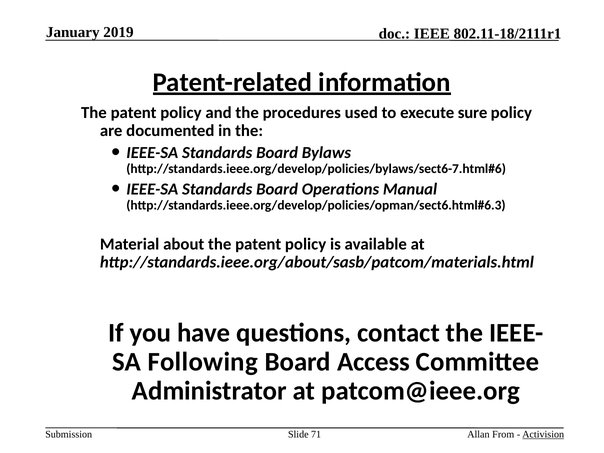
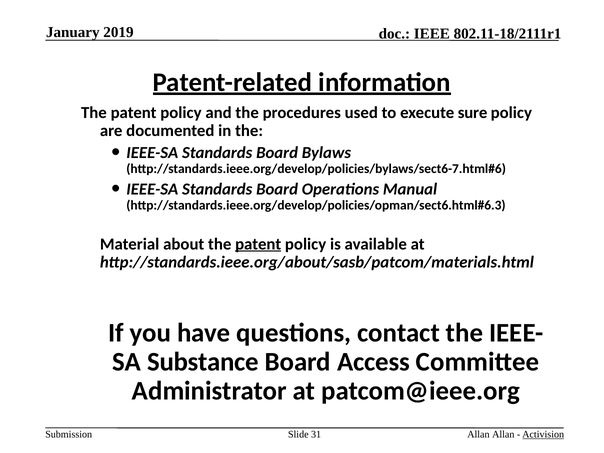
patent underline: none -> present (258, 244)
Following: Following -> Substance (203, 362)
71: 71 -> 31 (316, 434)
Allan From: From -> Allan (503, 434)
